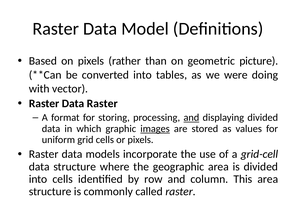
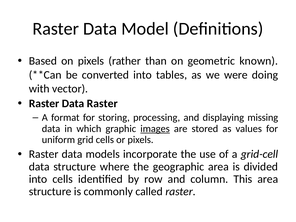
picture: picture -> known (259, 61)
and underline: present -> none (191, 118)
displaying divided: divided -> missing (263, 118)
